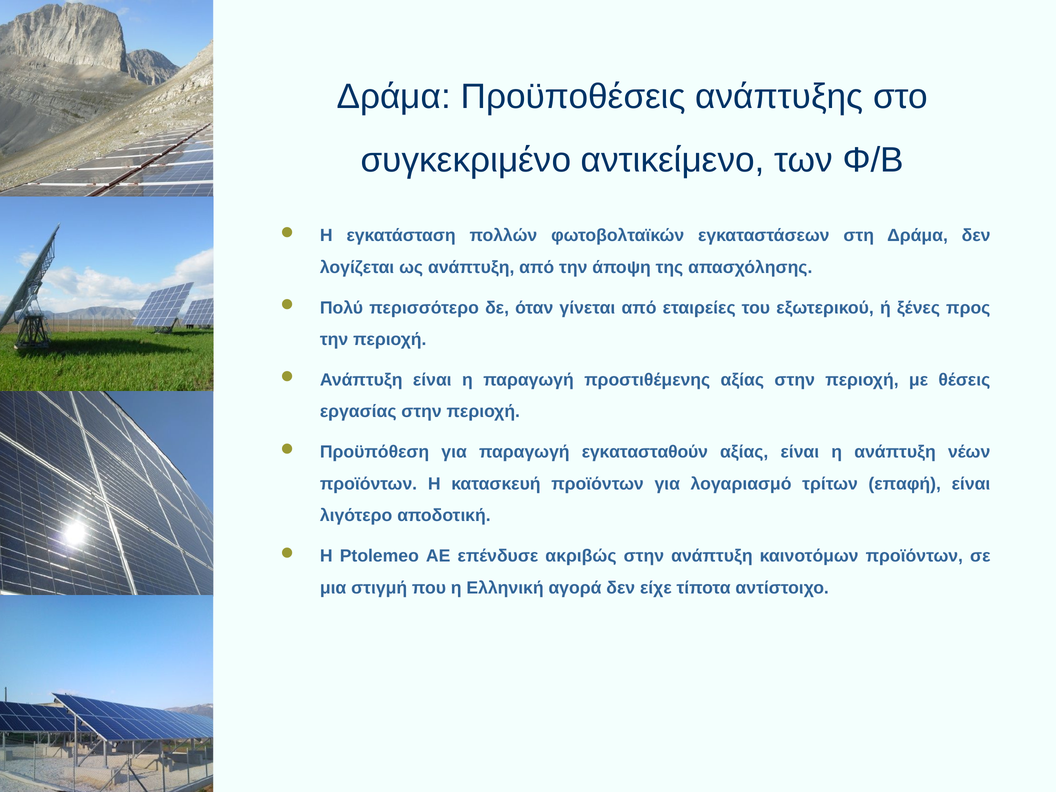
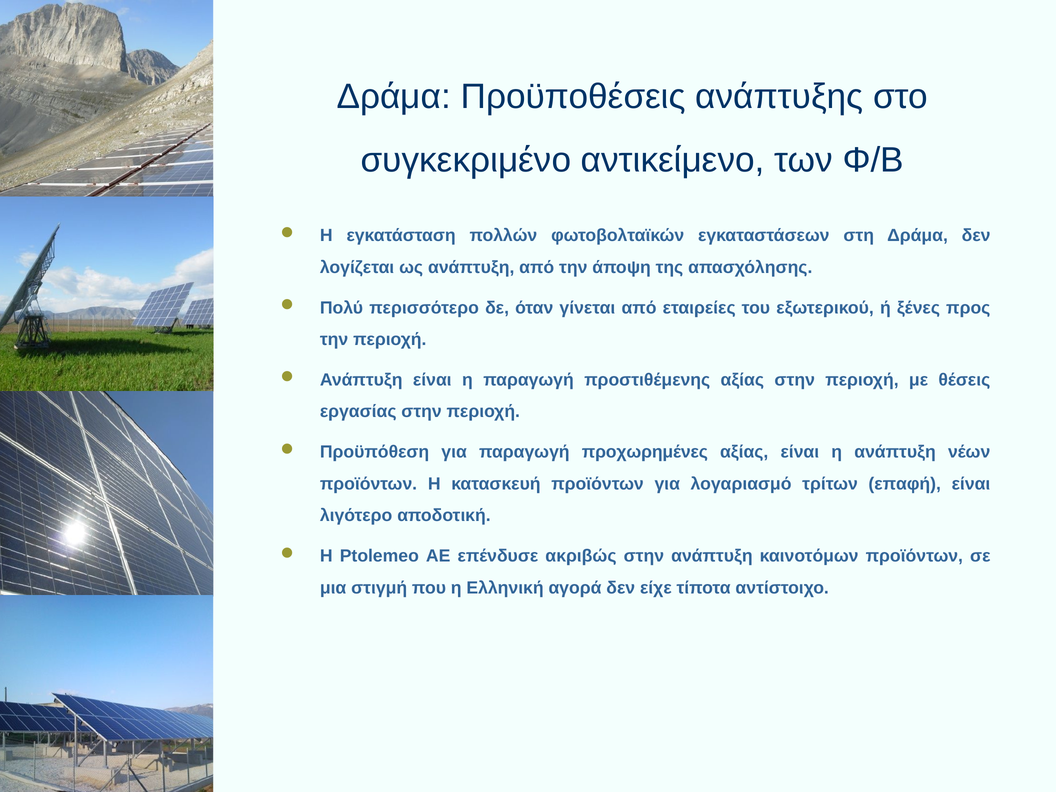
εγκατασταθούν: εγκατασταθούν -> προχωρημένες (645, 452)
